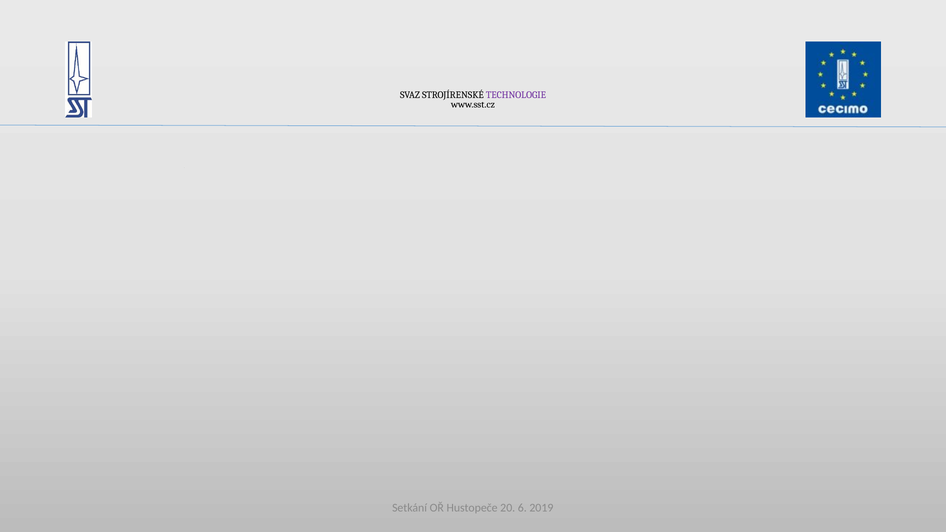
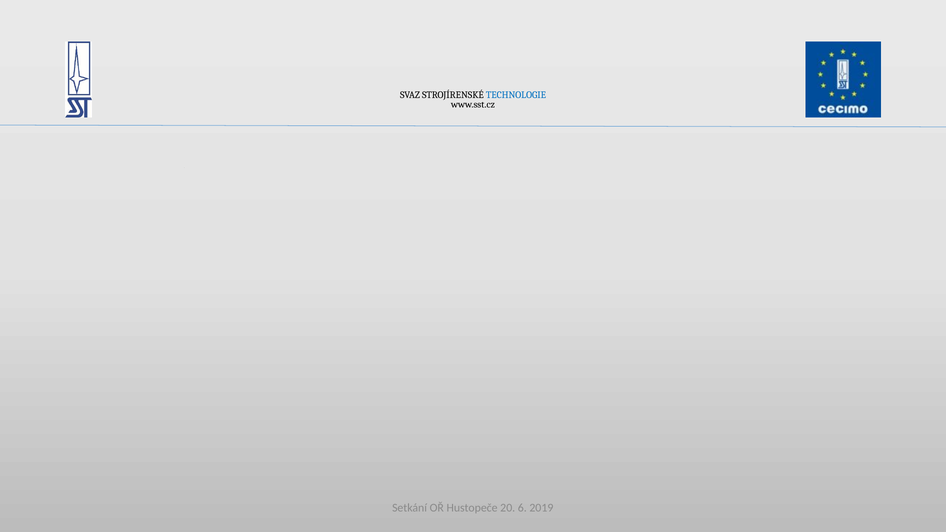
TECHNOLOGIE colour: purple -> blue (516, 95)
